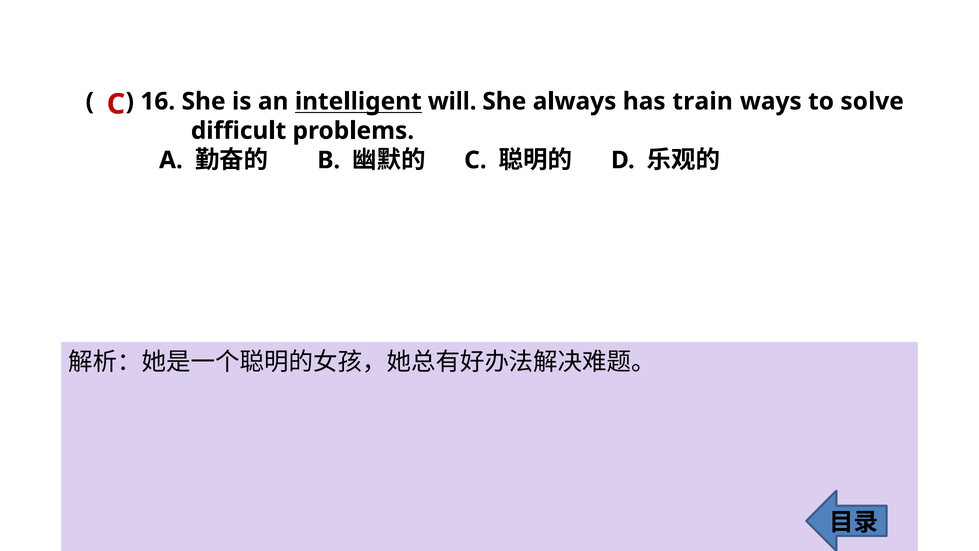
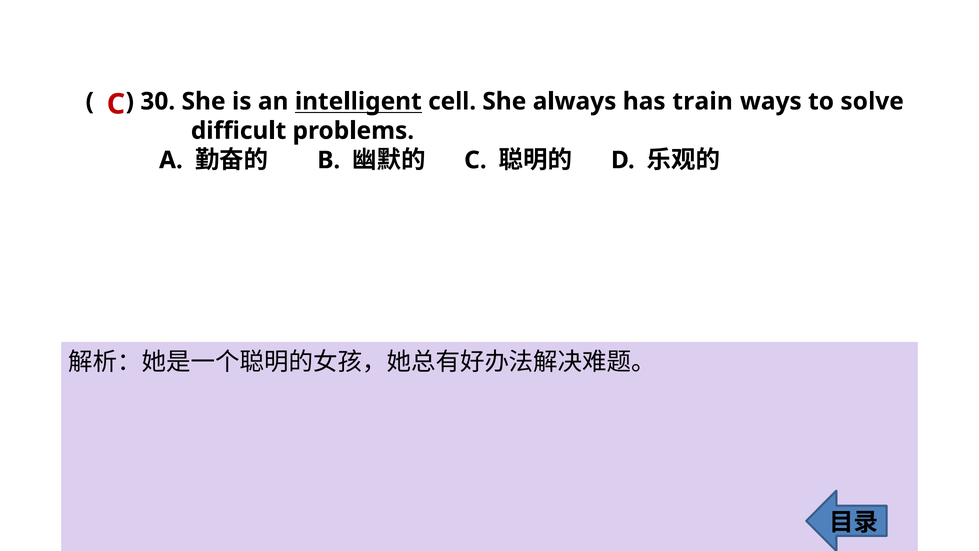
16: 16 -> 30 (158, 101)
will: will -> cell (452, 101)
